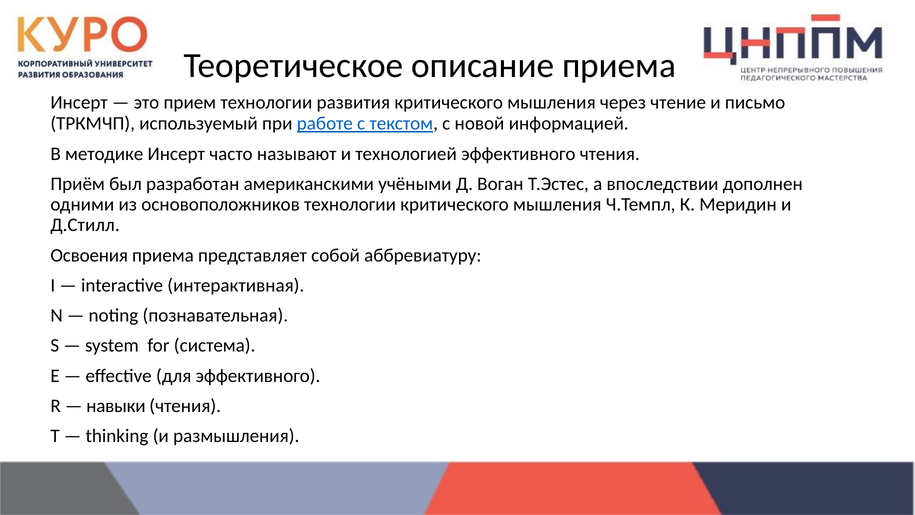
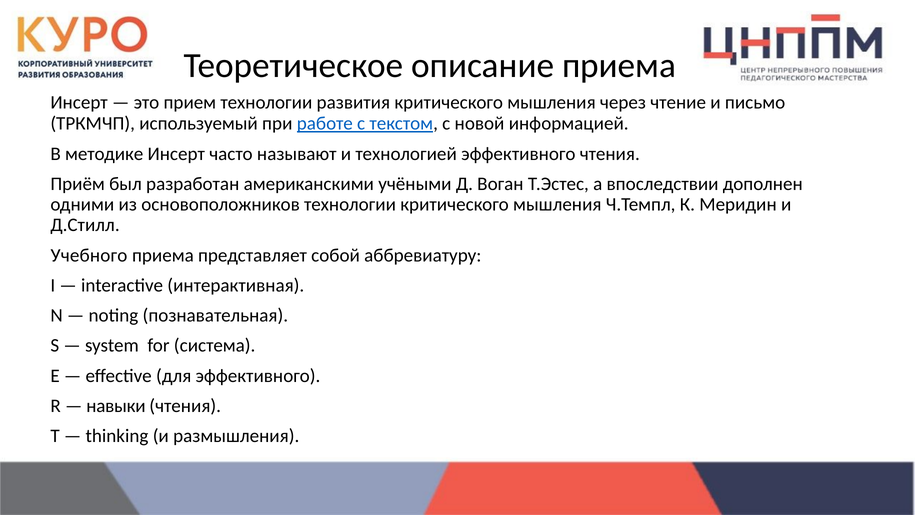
Освоения: Освоения -> Учебного (89, 255)
